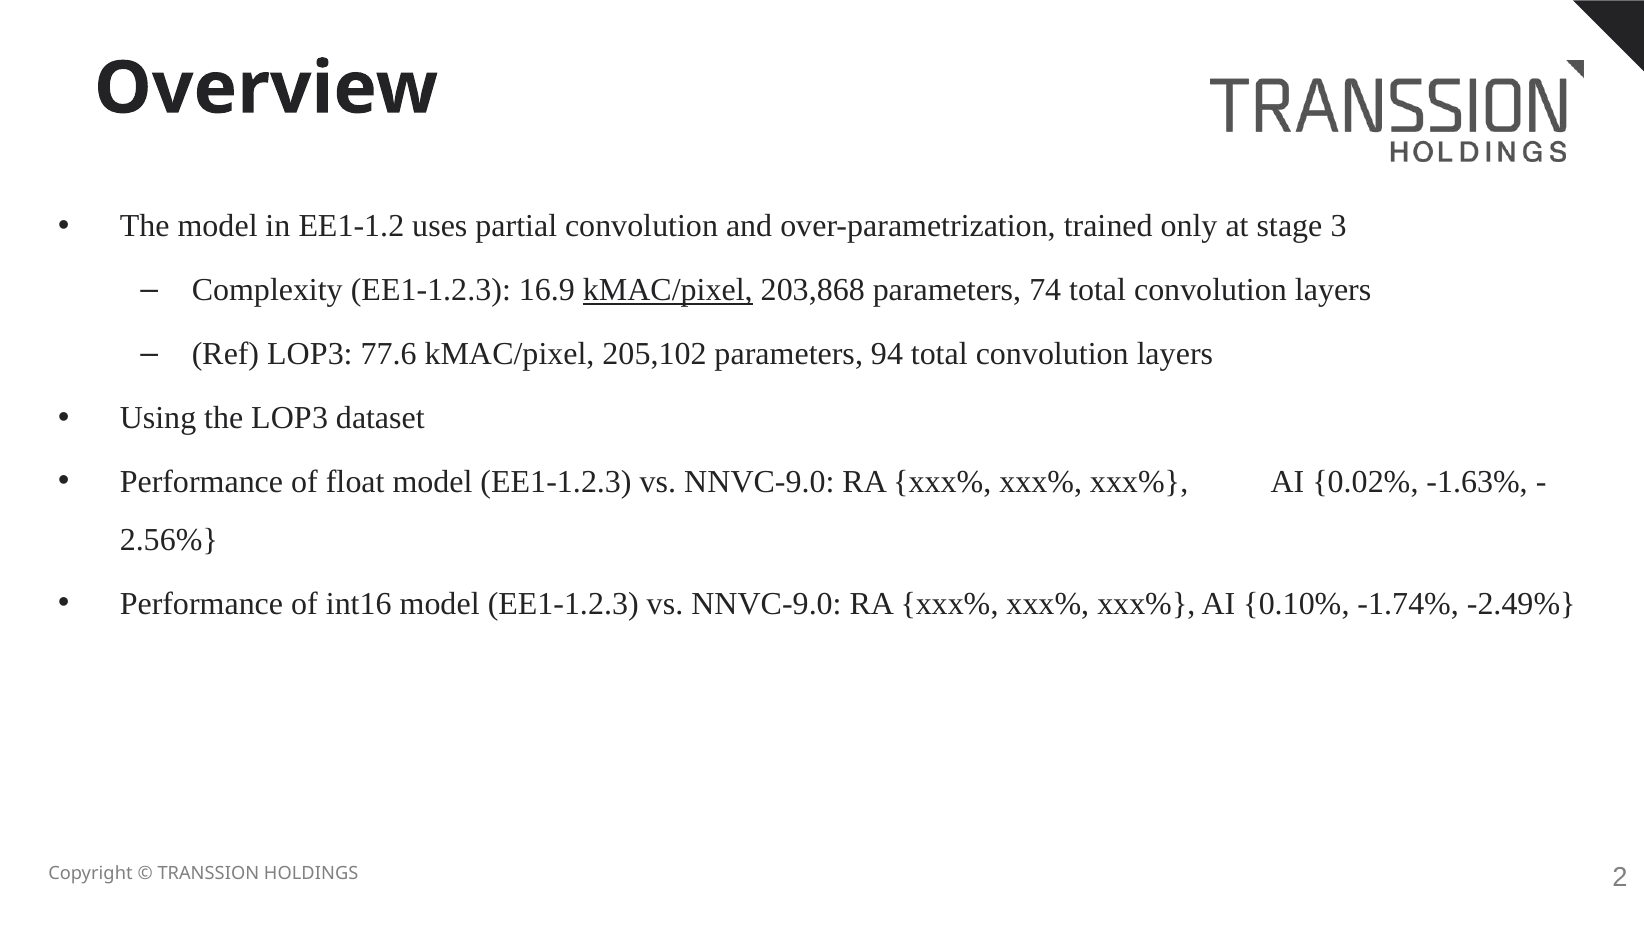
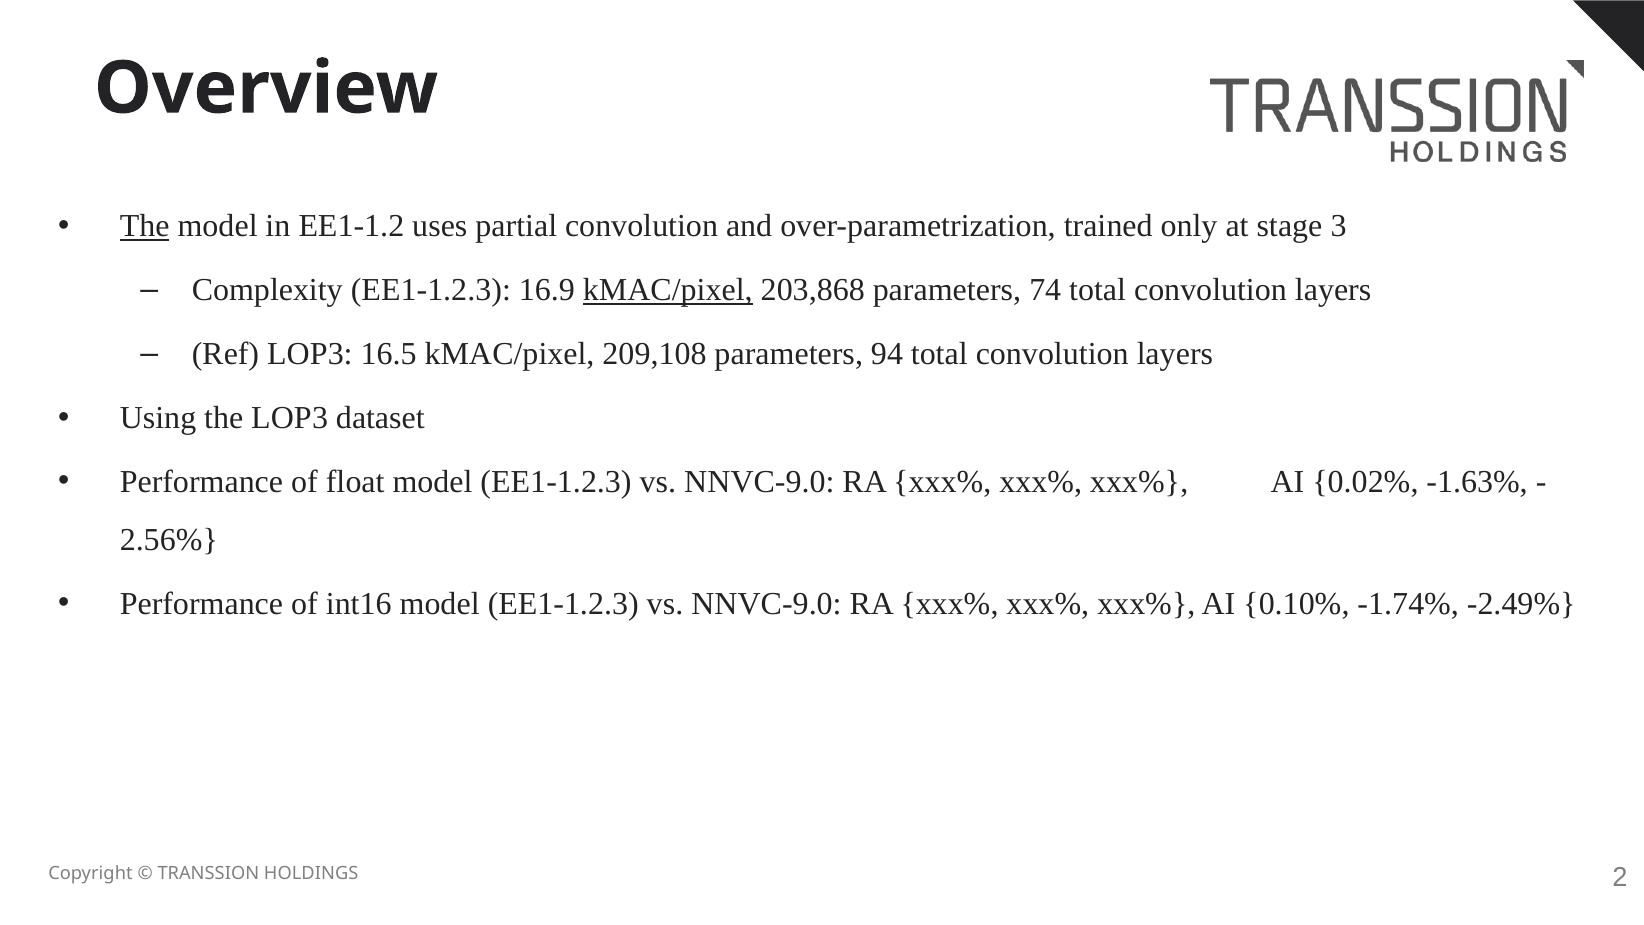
The underline: none -> present (145, 226)
77.6: 77.6 -> 16.5 (389, 354)
205,102: 205,102 -> 209,108 (655, 354)
